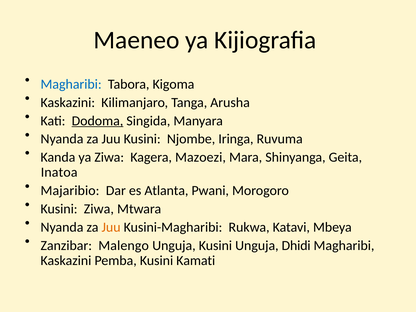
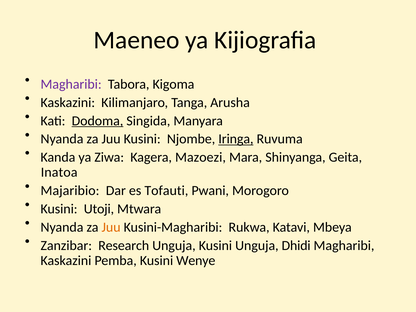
Magharibi colour: blue -> purple (71, 84)
Iringa underline: none -> present (236, 139)
Atlanta: Atlanta -> Tofauti (166, 191)
Kusini Ziwa: Ziwa -> Utoji (99, 209)
Malengo: Malengo -> Research (124, 245)
Kamati: Kamati -> Wenye (196, 260)
